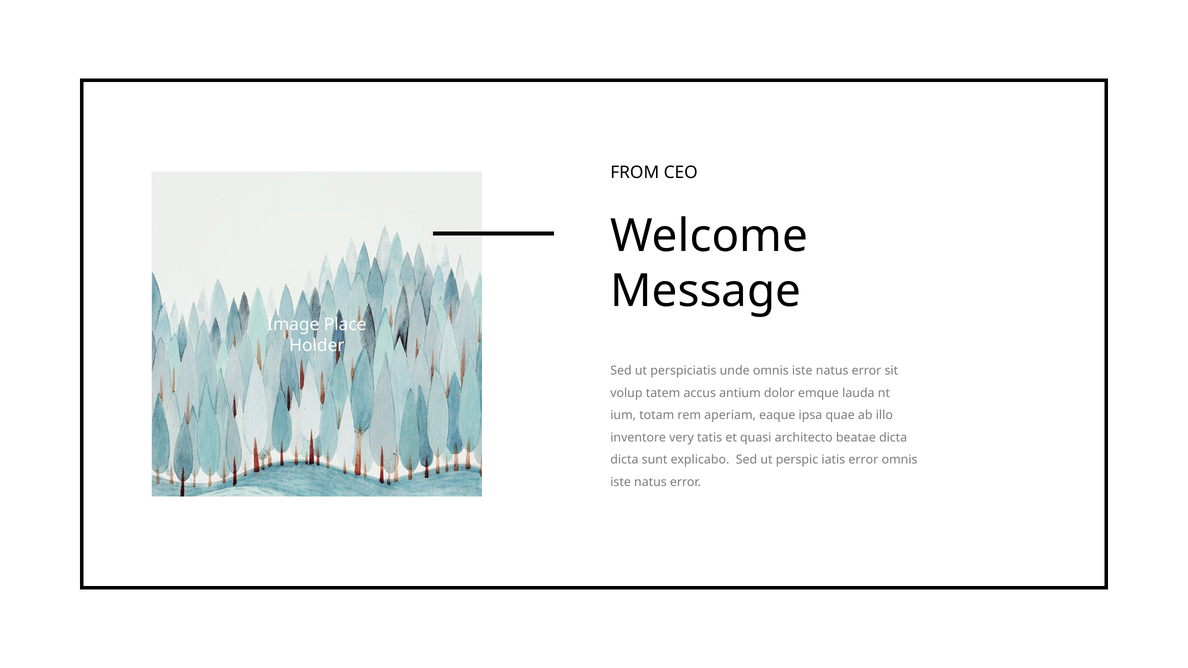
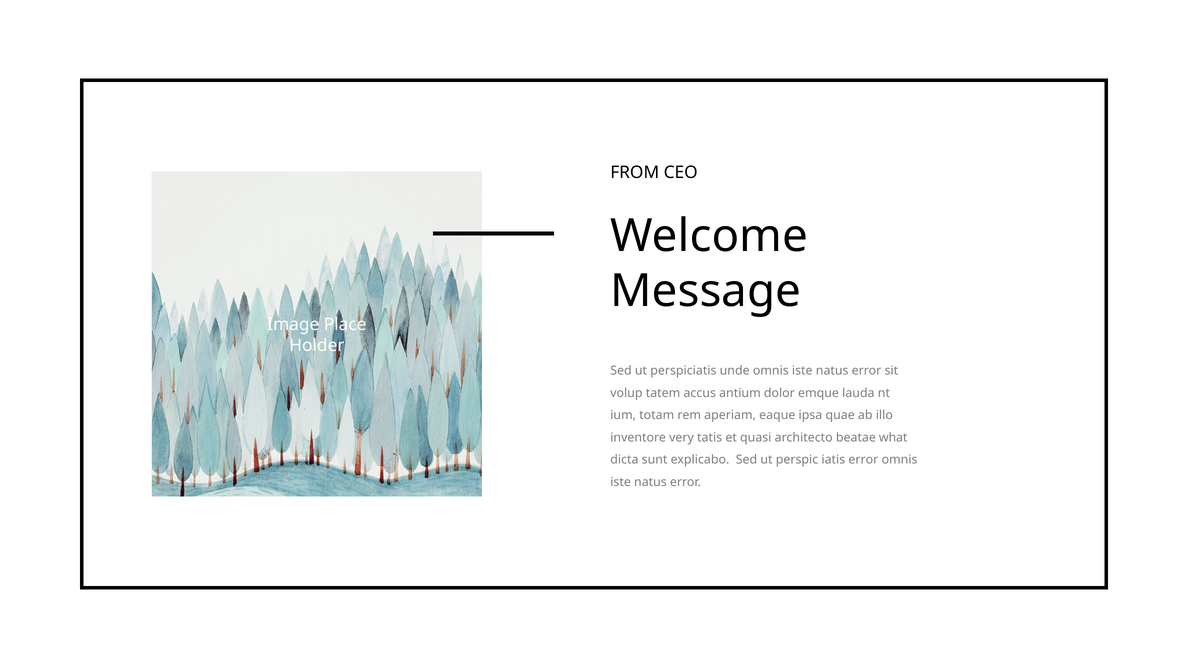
beatae dicta: dicta -> what (893, 438)
